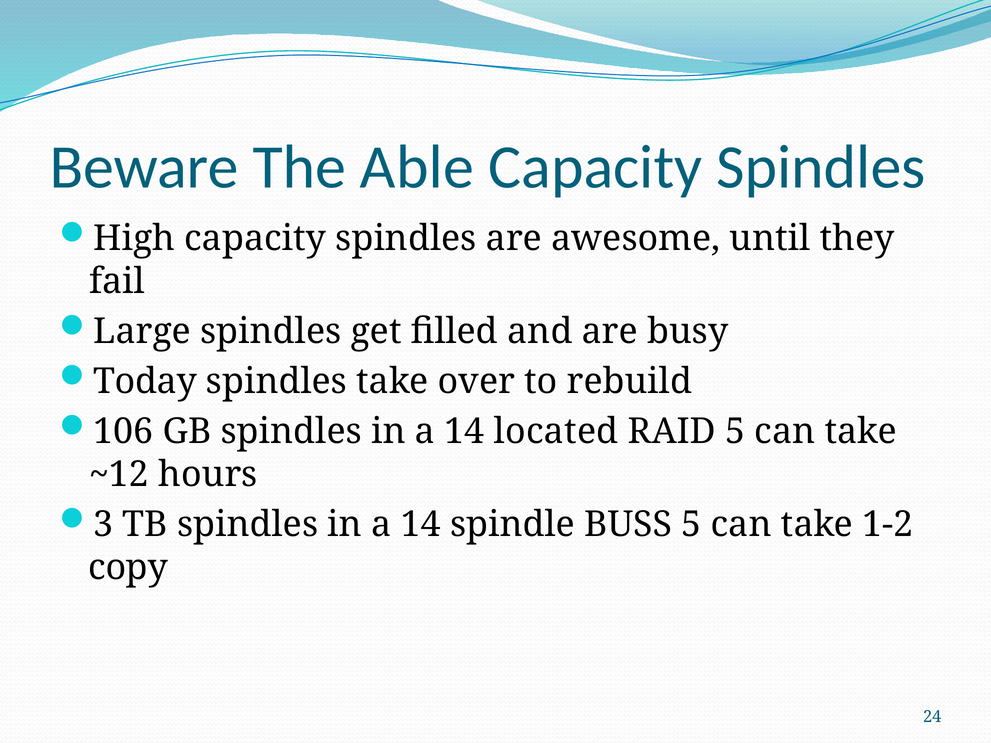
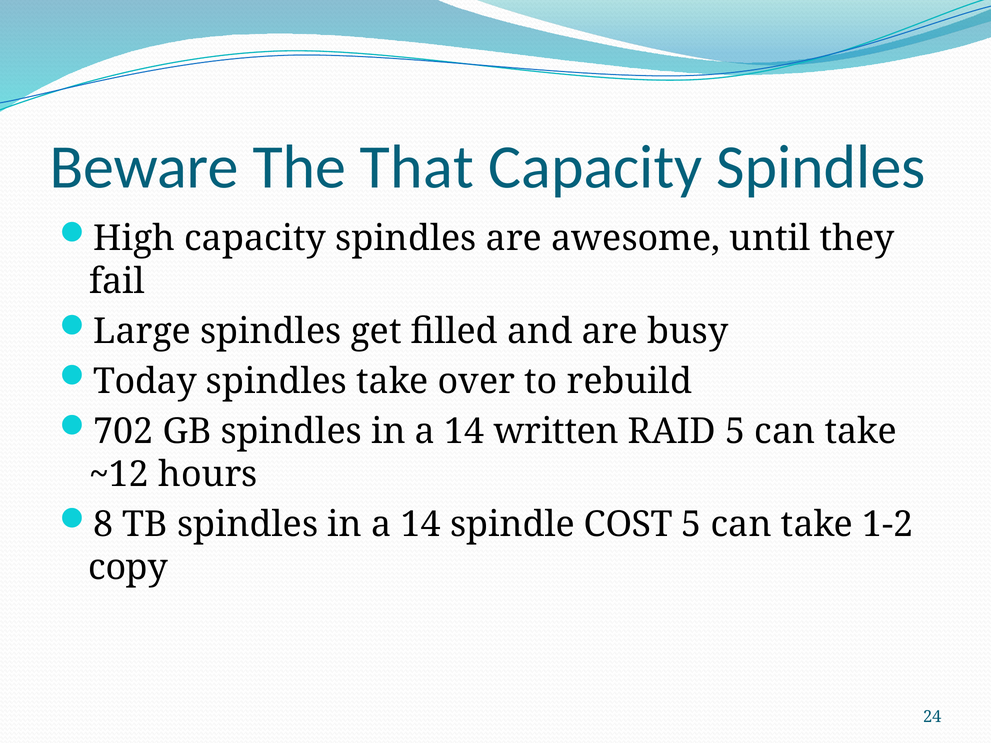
Able: Able -> That (417, 167)
106: 106 -> 702 (123, 432)
located: located -> written (556, 432)
3: 3 -> 8 (103, 525)
BUSS: BUSS -> COST (628, 525)
